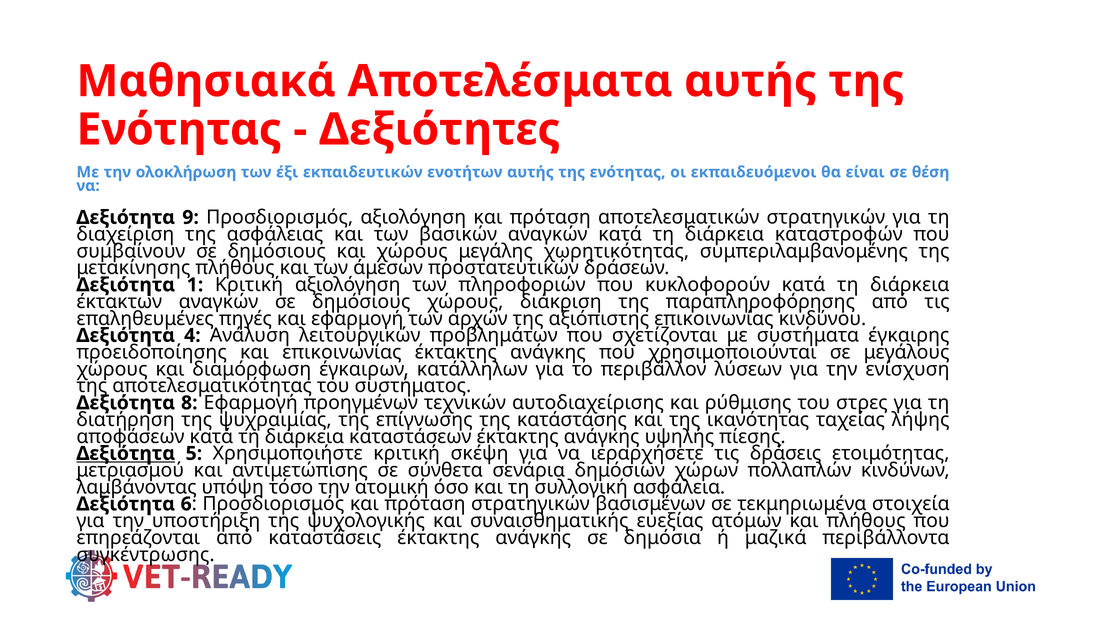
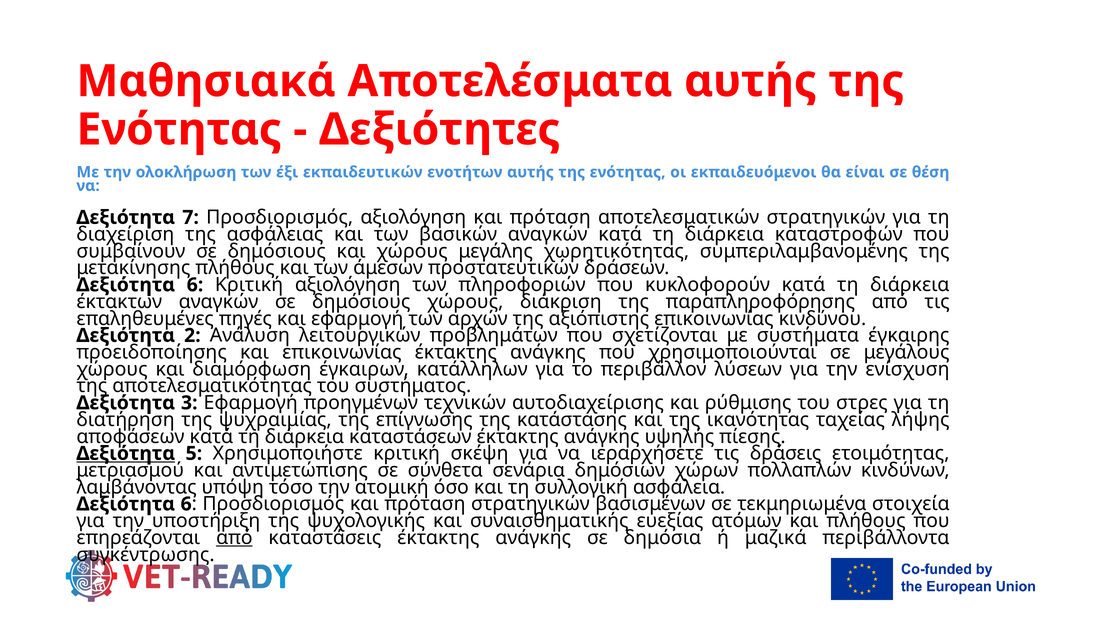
9: 9 -> 7 (191, 217)
1: 1 -> 6 (195, 285)
4: 4 -> 2 (192, 335)
8: 8 -> 3 (189, 403)
από underline: none -> present (234, 538)
